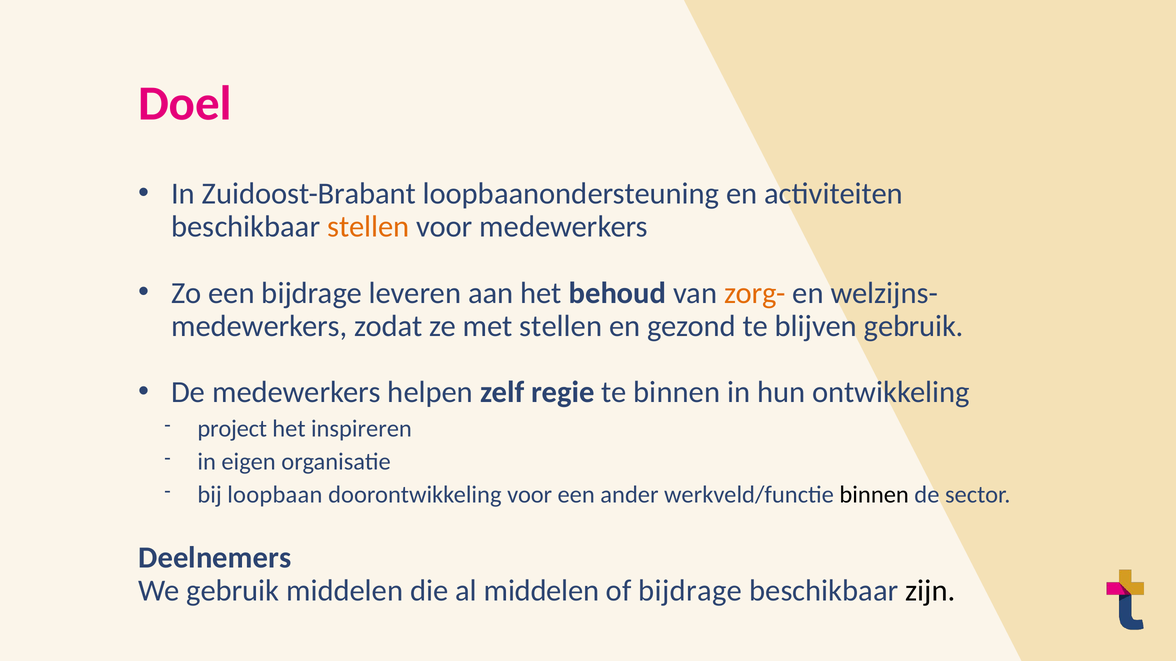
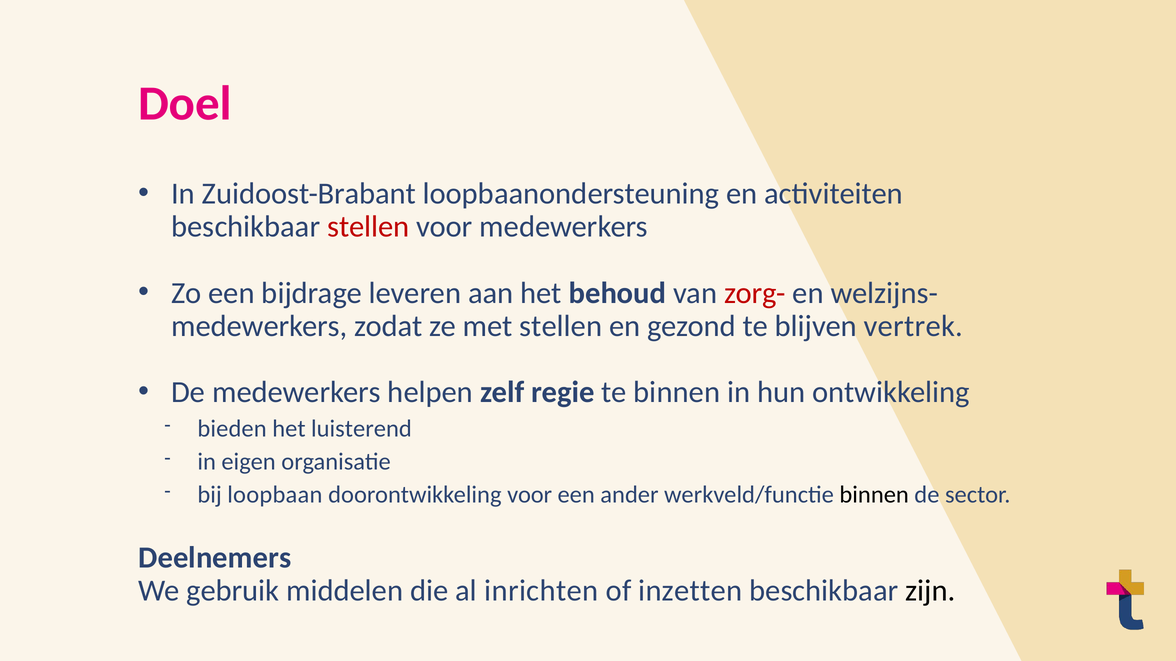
stellen colour: orange -> red (368, 227)
zorg- colour: orange -> red (755, 293)
blijven gebruik: gebruik -> vertrek (913, 326)
project: project -> bieden (232, 429)
inspireren: inspireren -> luisterend (361, 429)
al middelen: middelen -> inrichten (541, 591)
of bijdrage: bijdrage -> inzetten (690, 591)
